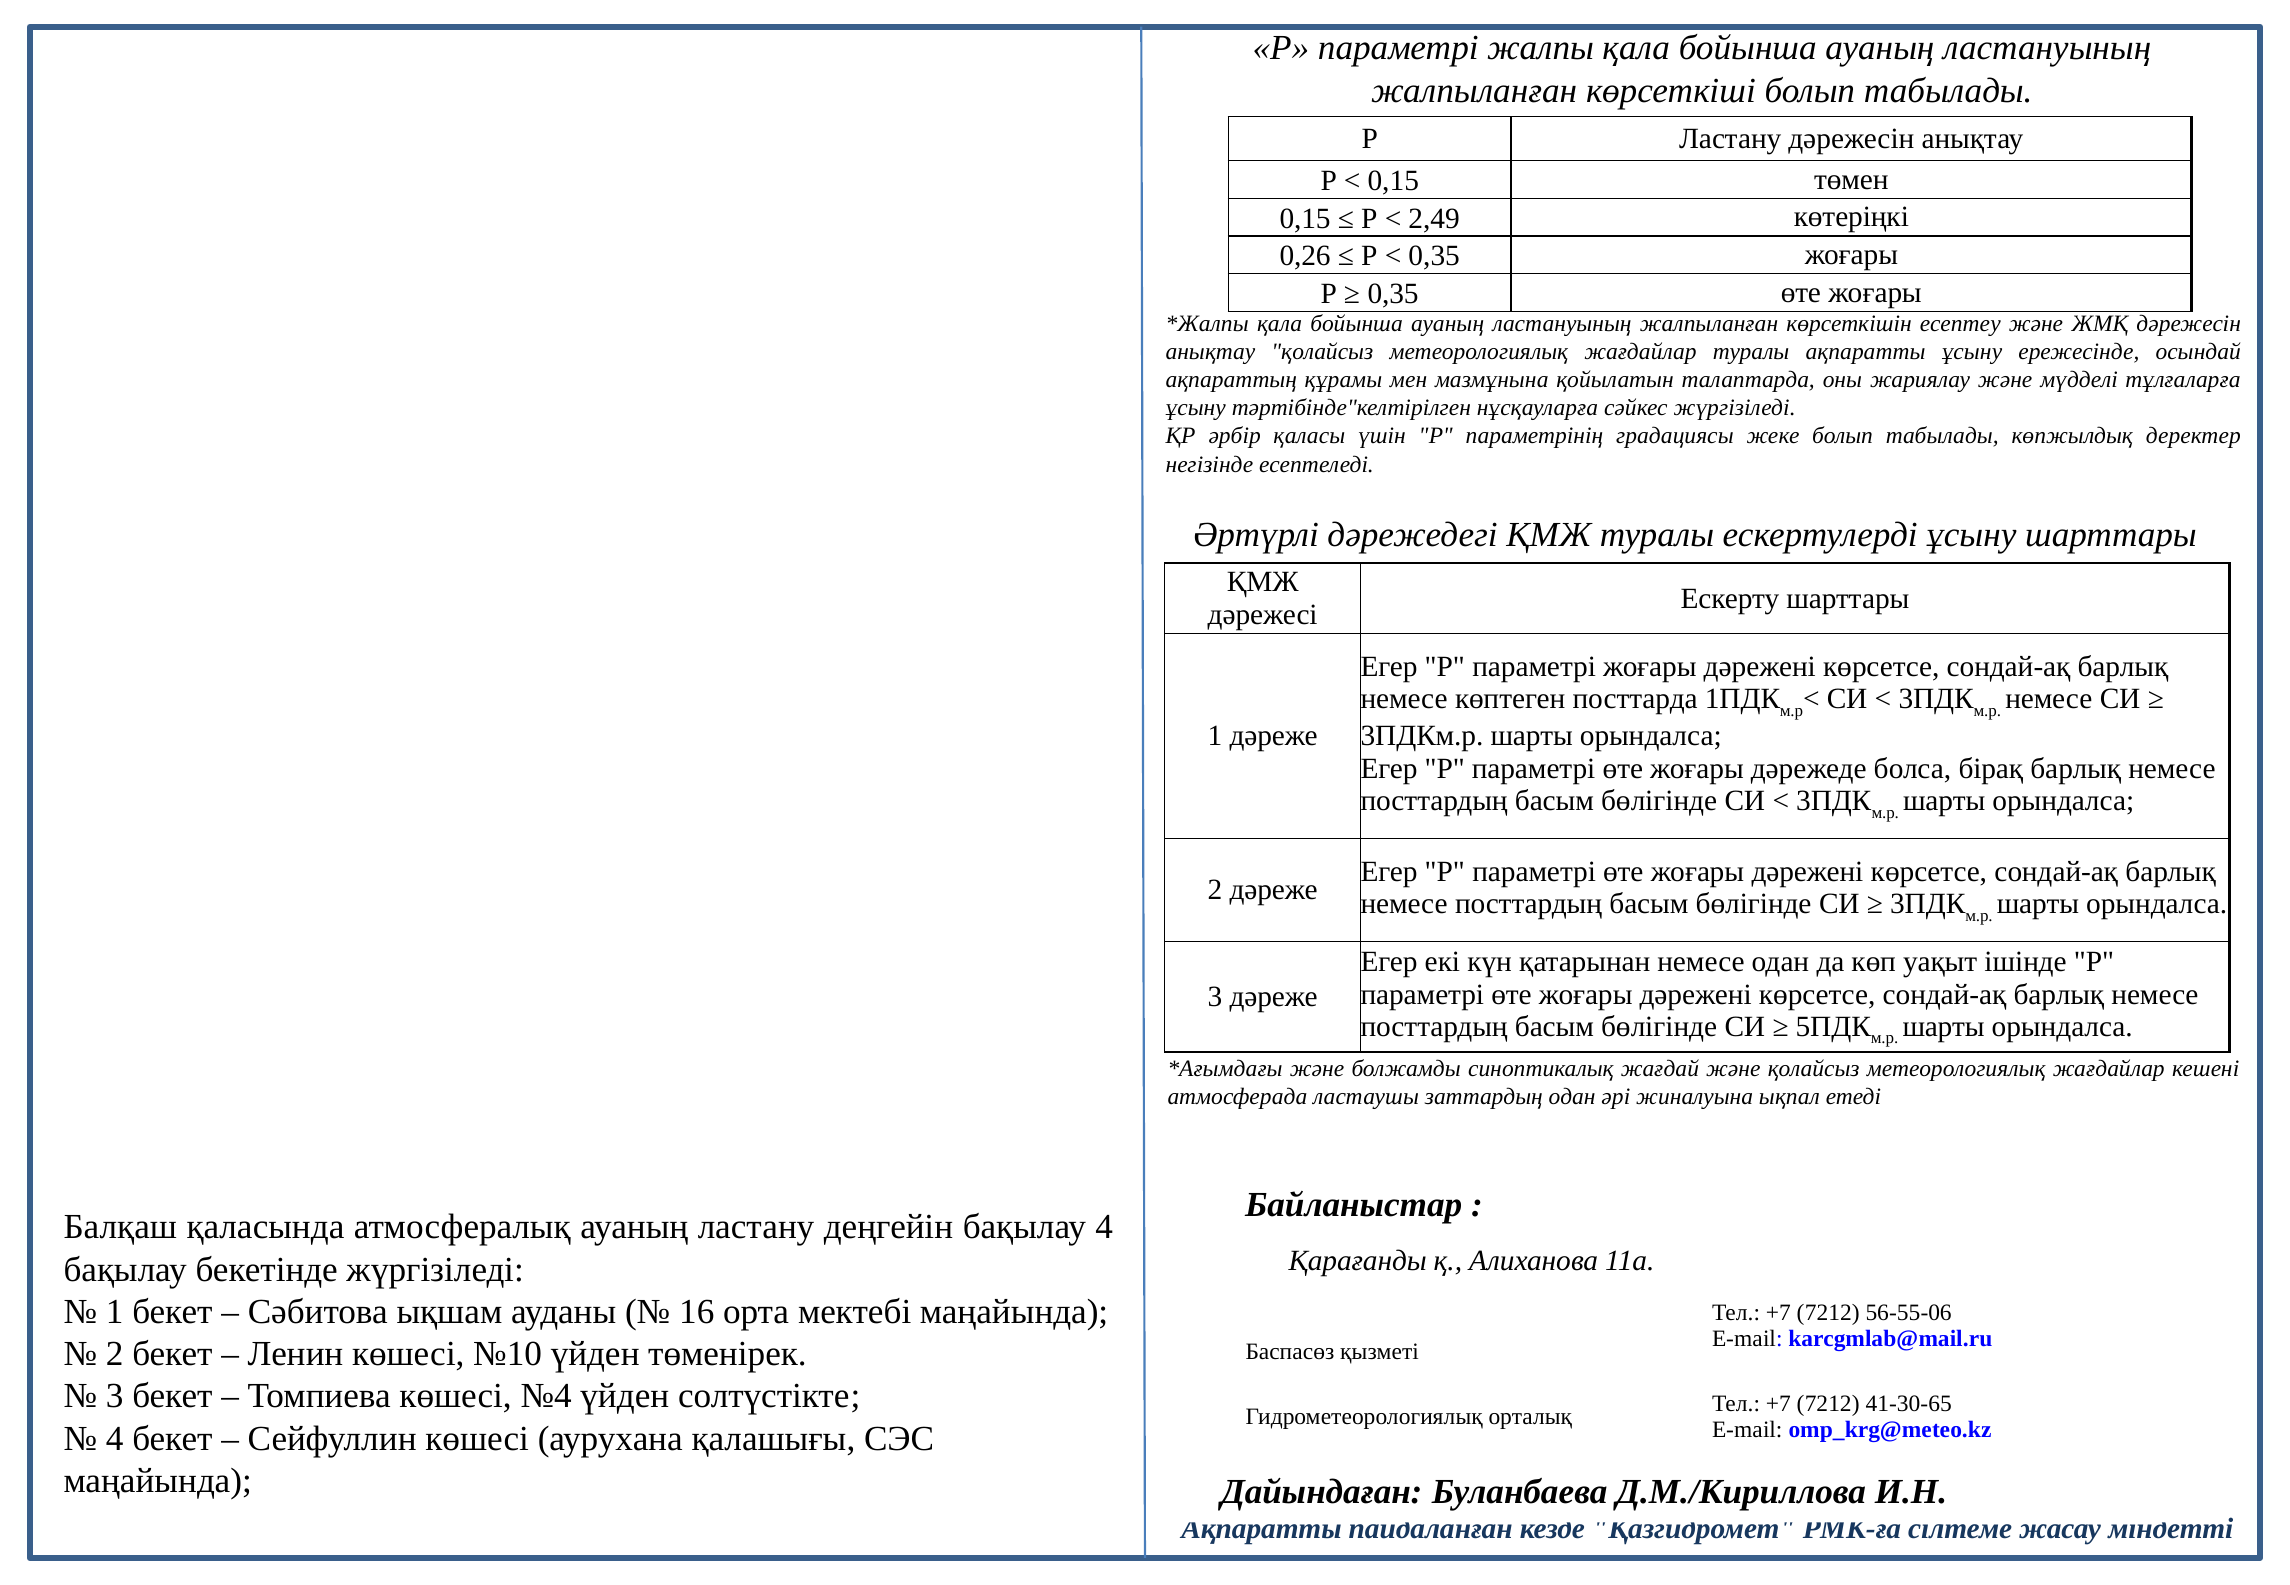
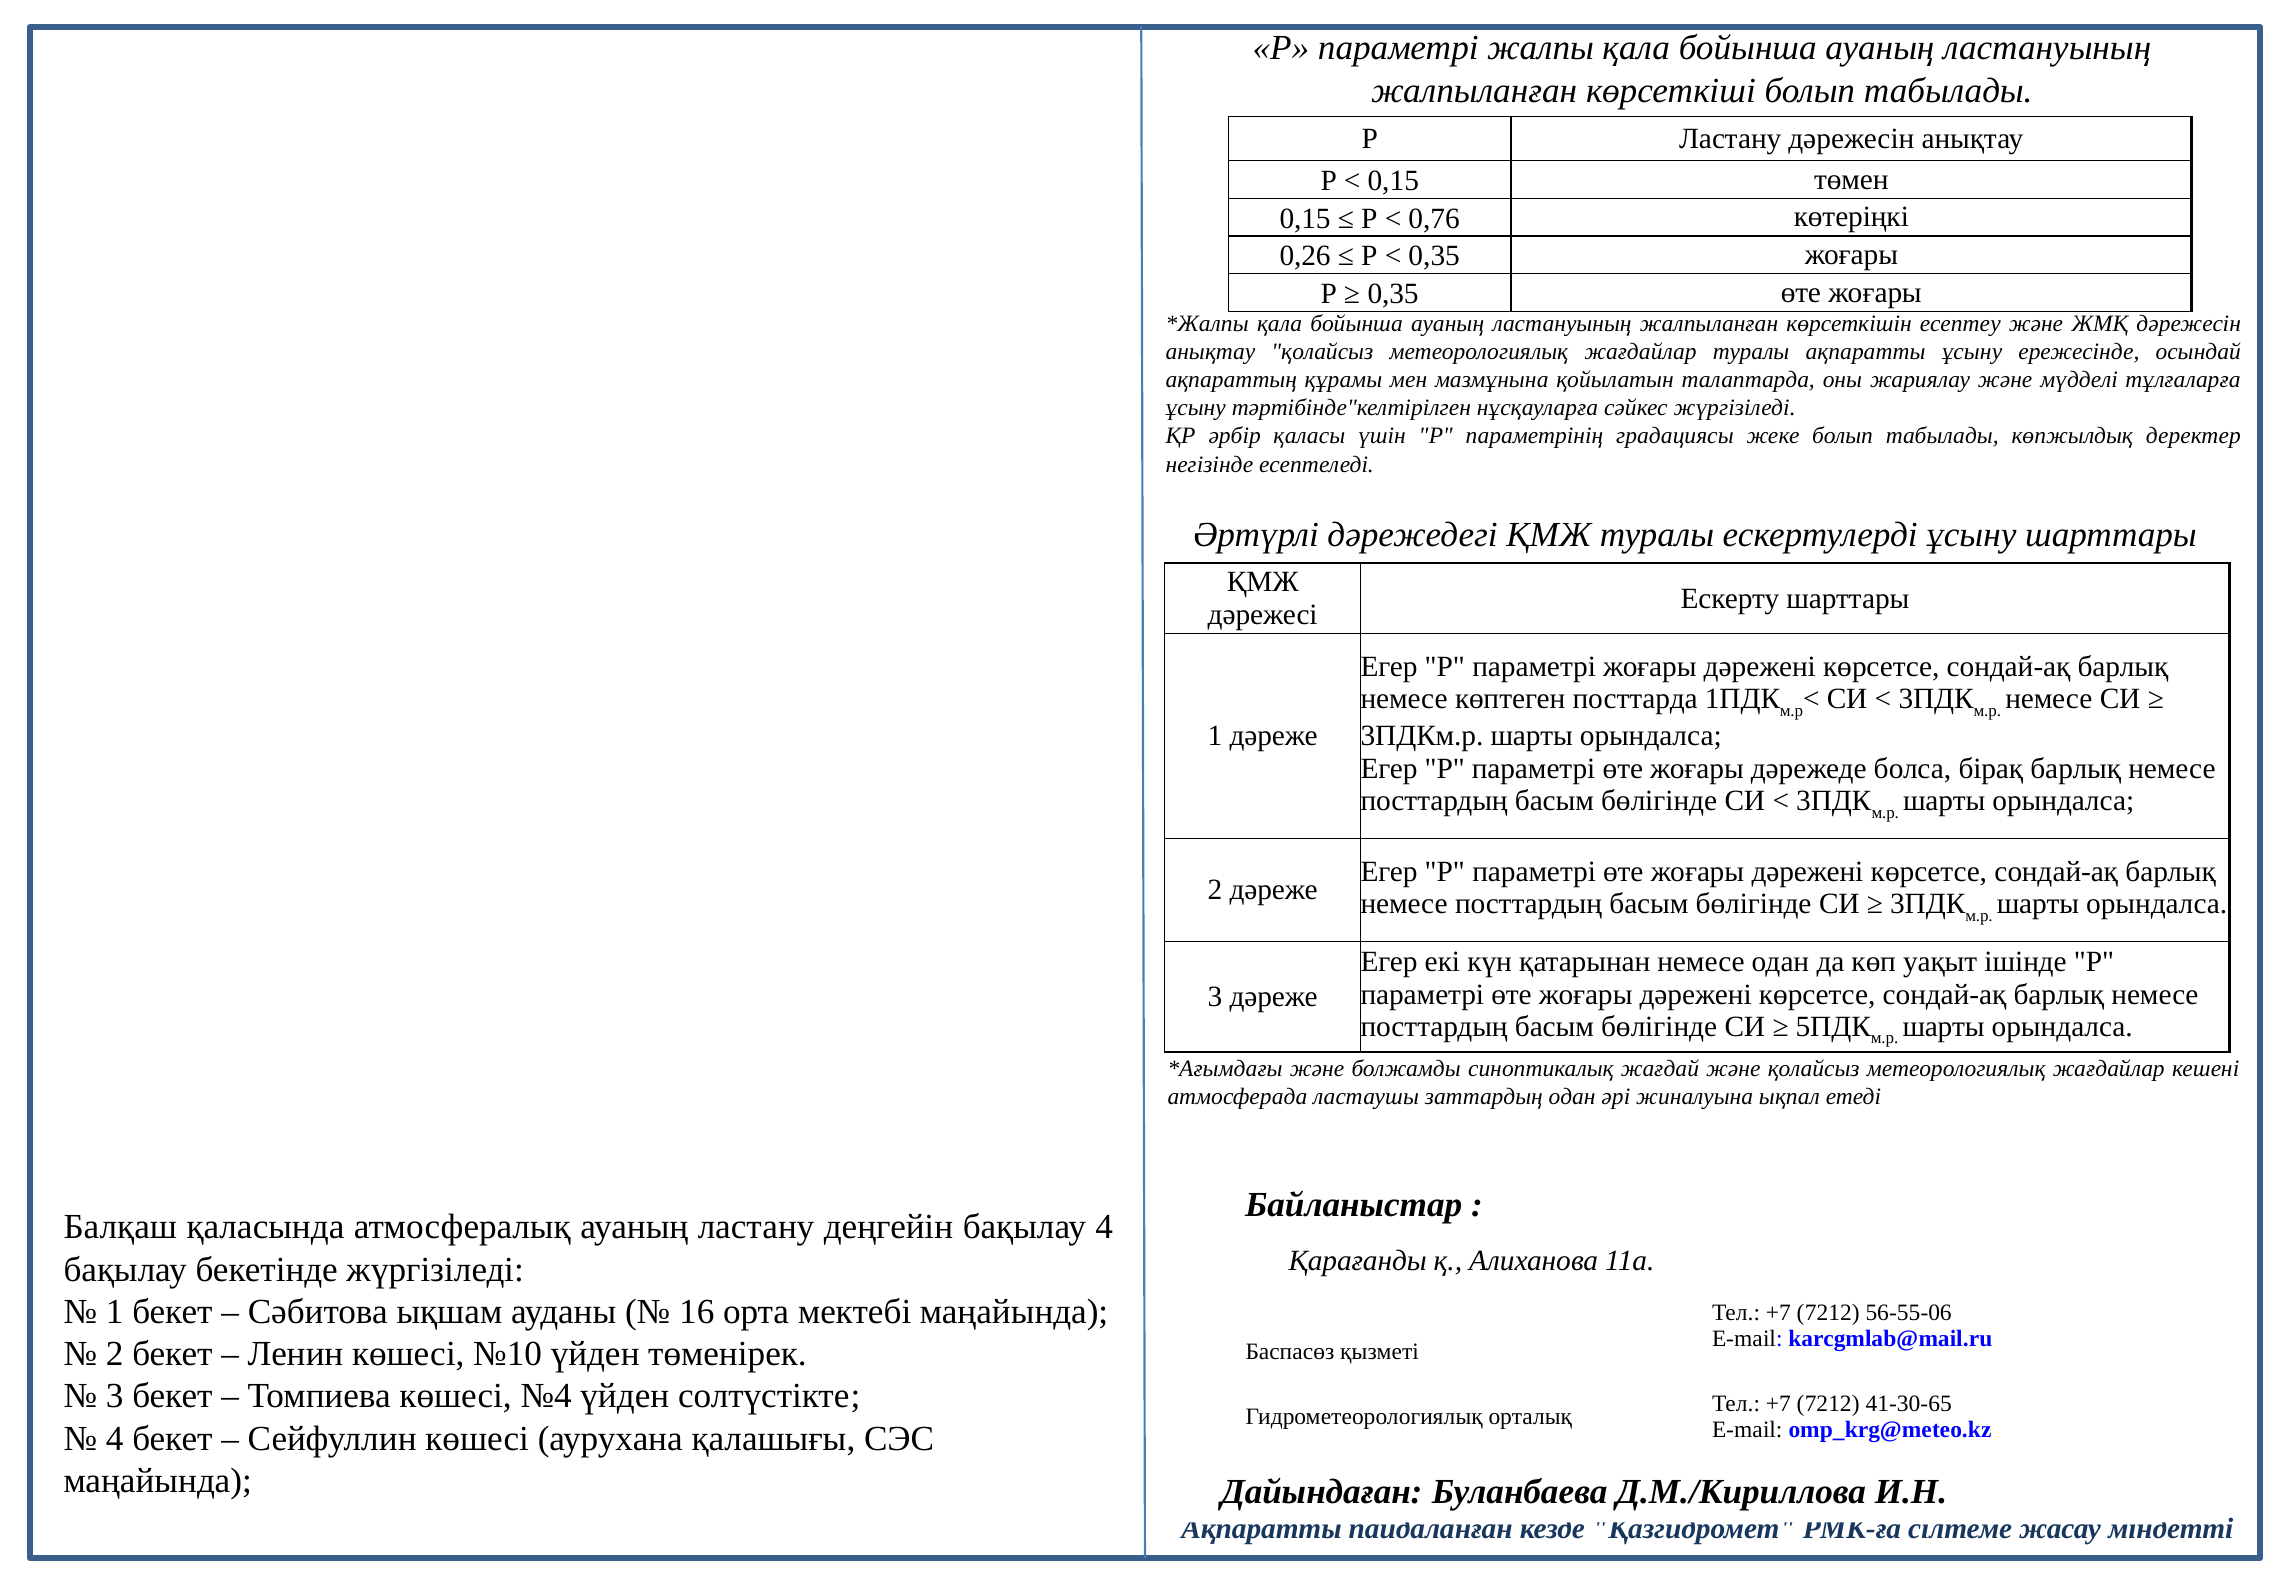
2,49: 2,49 -> 0,76 (1434, 218)
